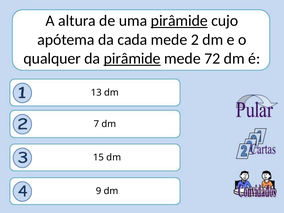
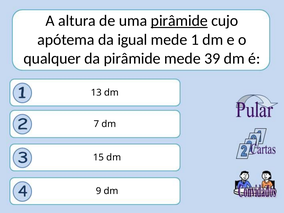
cada: cada -> igual (132, 40)
2: 2 -> 1 (195, 40)
pirâmide underline: present -> none (132, 59)
72: 72 -> 39 (212, 59)
